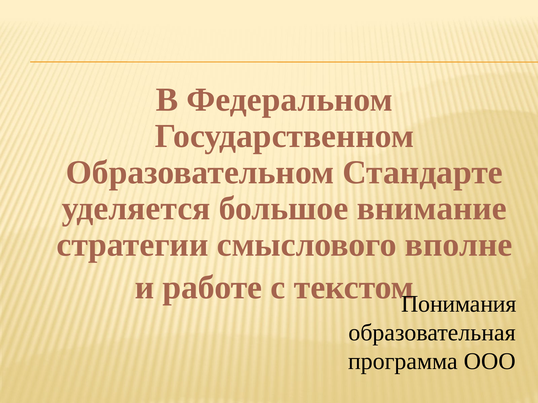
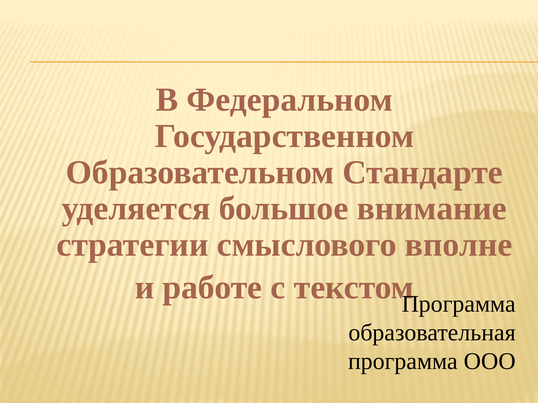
Понимания: Понимания -> Программа (459, 304)
